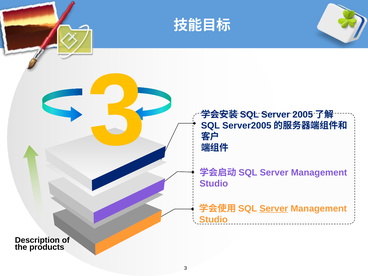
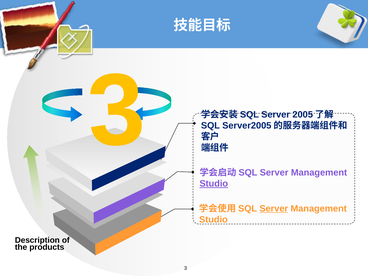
Studio underline: none -> present (214, 184)
